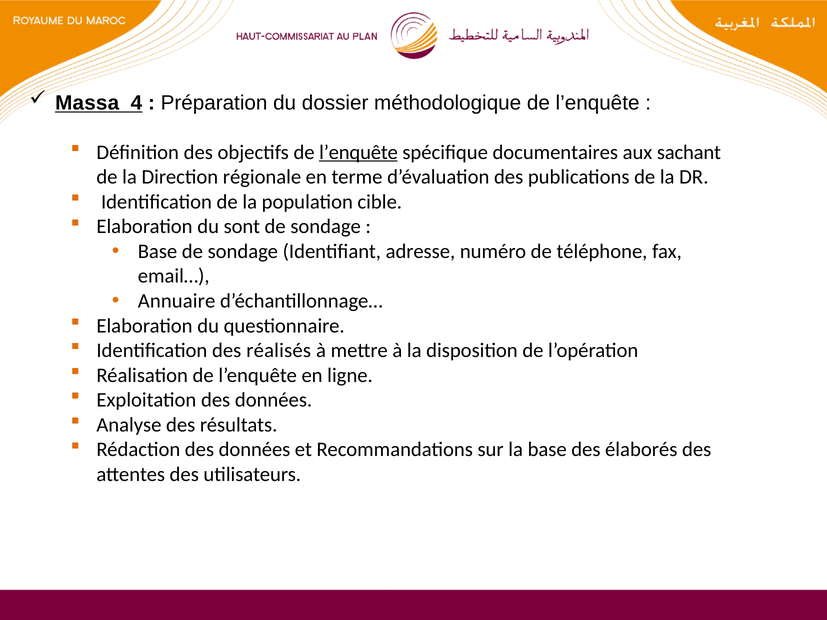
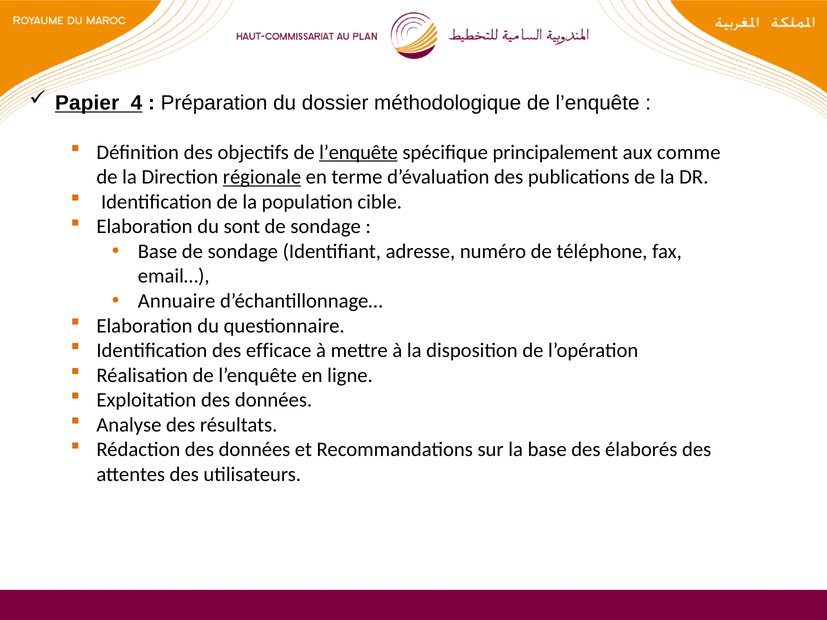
Massa: Massa -> Papier (87, 103)
documentaires: documentaires -> principalement (555, 152)
sachant: sachant -> comme (689, 152)
régionale underline: none -> present (262, 177)
réalisés: réalisés -> efficace (279, 351)
